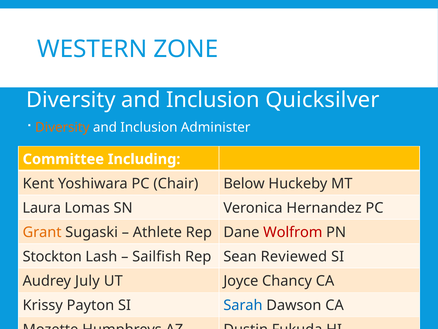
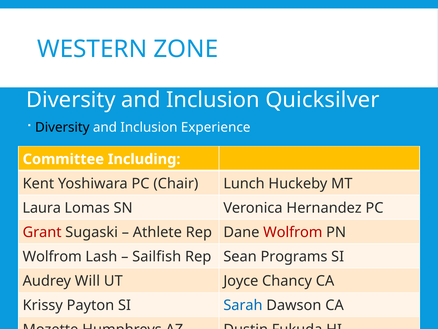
Diversity colour: orange -> black (62, 127)
Administer: Administer -> Experience (216, 127)
Below: Below -> Lunch (244, 183)
Grant colour: orange -> red (42, 232)
Stockton: Stockton -> Wolfrom (52, 256)
Reviewed: Reviewed -> Programs (294, 256)
July: July -> Will (87, 281)
